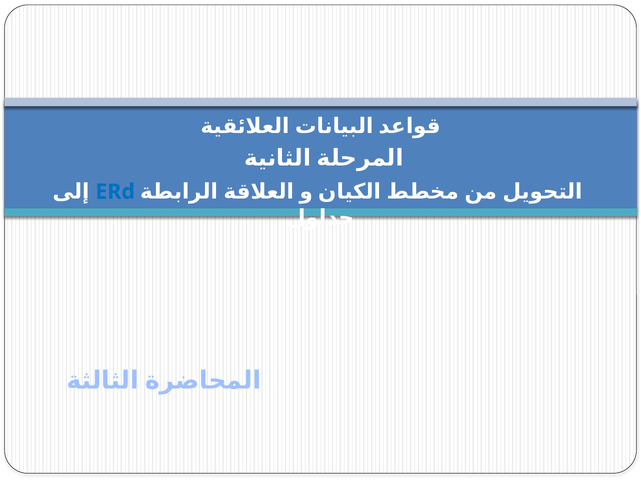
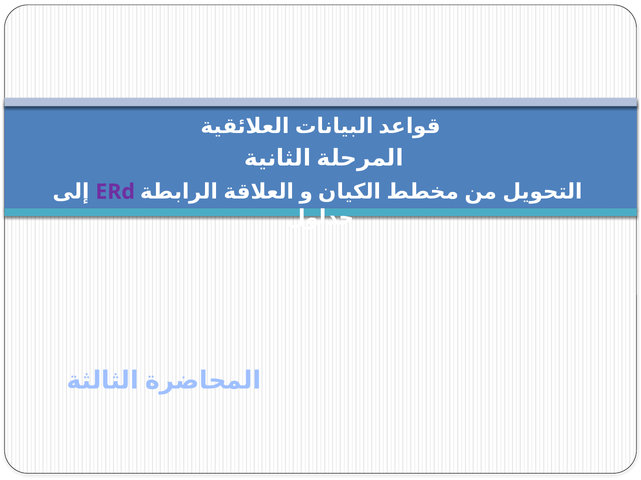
ERd colour: blue -> purple (115, 192)
